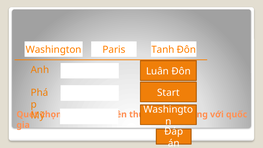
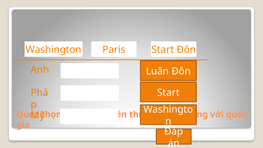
Paris Tanh: Tanh -> Start (163, 50)
